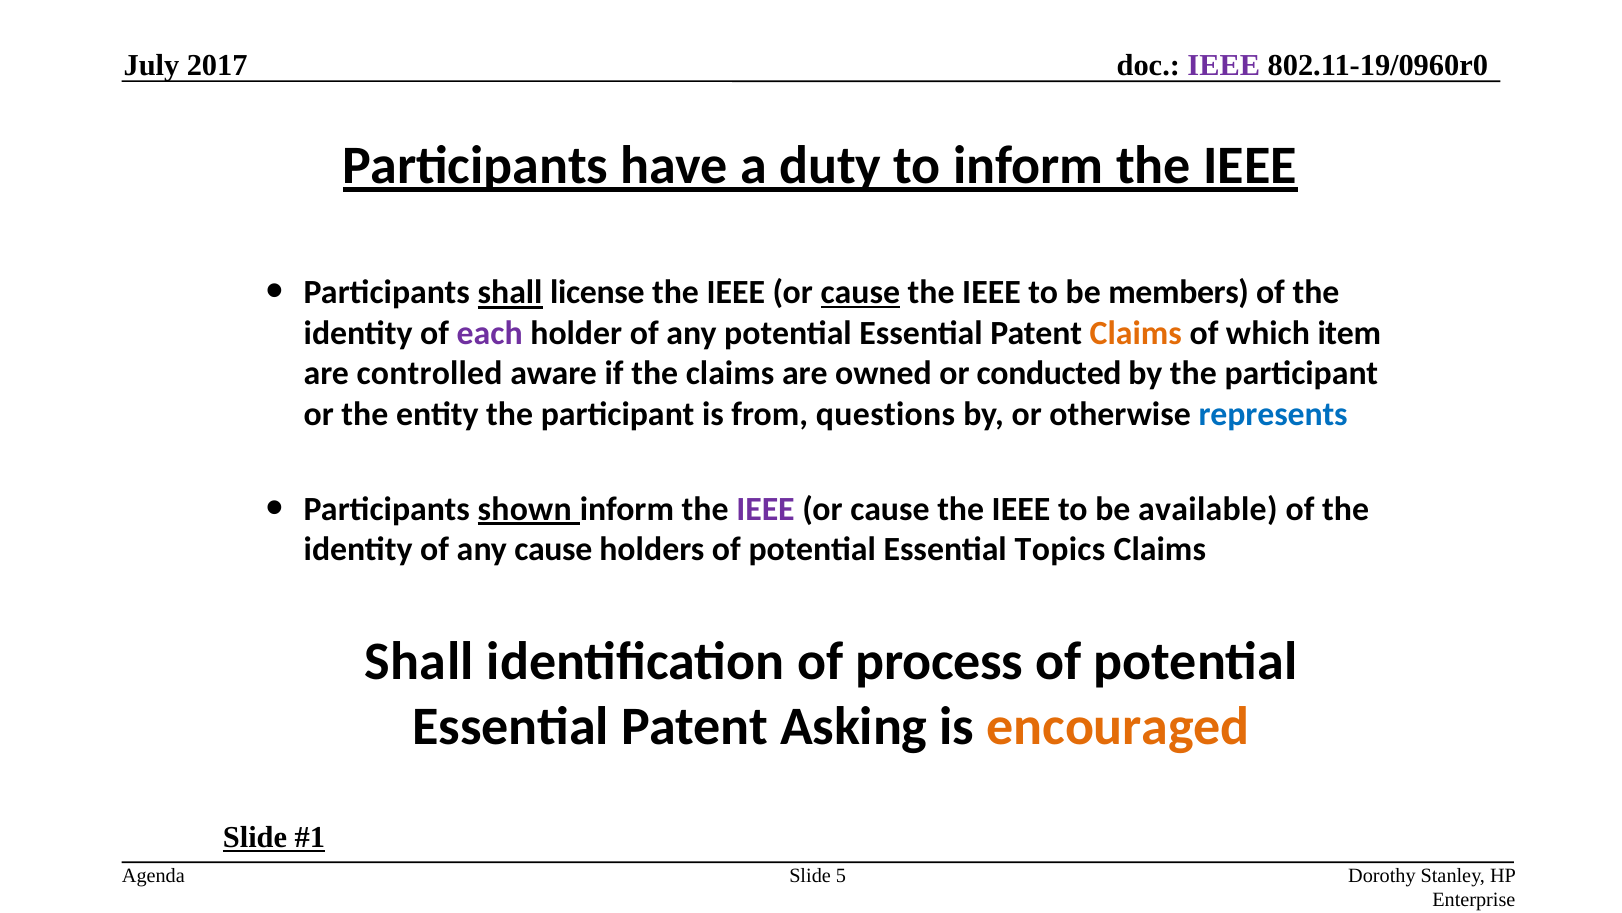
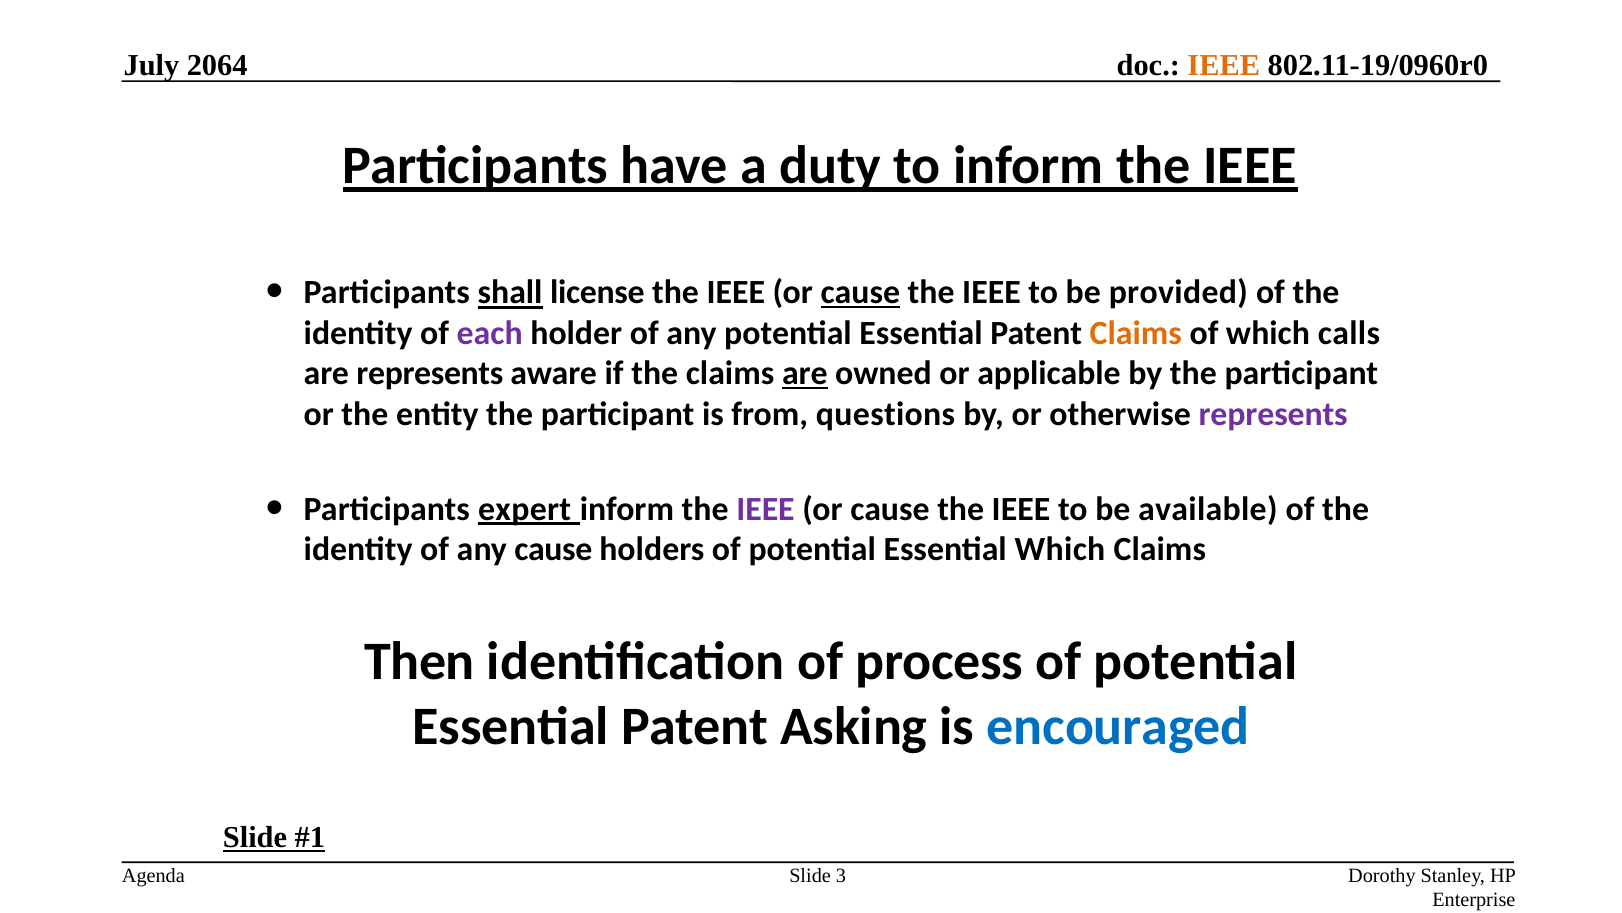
2017: 2017 -> 2064 (217, 65)
IEEE colour: purple -> orange (1224, 65)
members: members -> provided (1178, 292)
item: item -> calls (1349, 333)
are controlled: controlled -> represents (430, 373)
are underline: none -> present (805, 373)
conducted: conducted -> applicable (1049, 373)
represents colour: blue -> purple (1273, 414)
shown: shown -> expert (525, 509)
Essential Topics: Topics -> Which (1060, 549)
Shall: Shall -> Then (420, 662)
encouraged colour: orange -> blue (1118, 726)
5: 5 -> 3 (841, 875)
